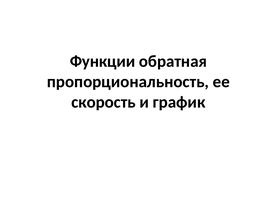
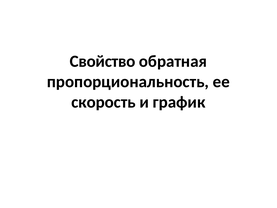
Функции: Функции -> Свойство (103, 61)
